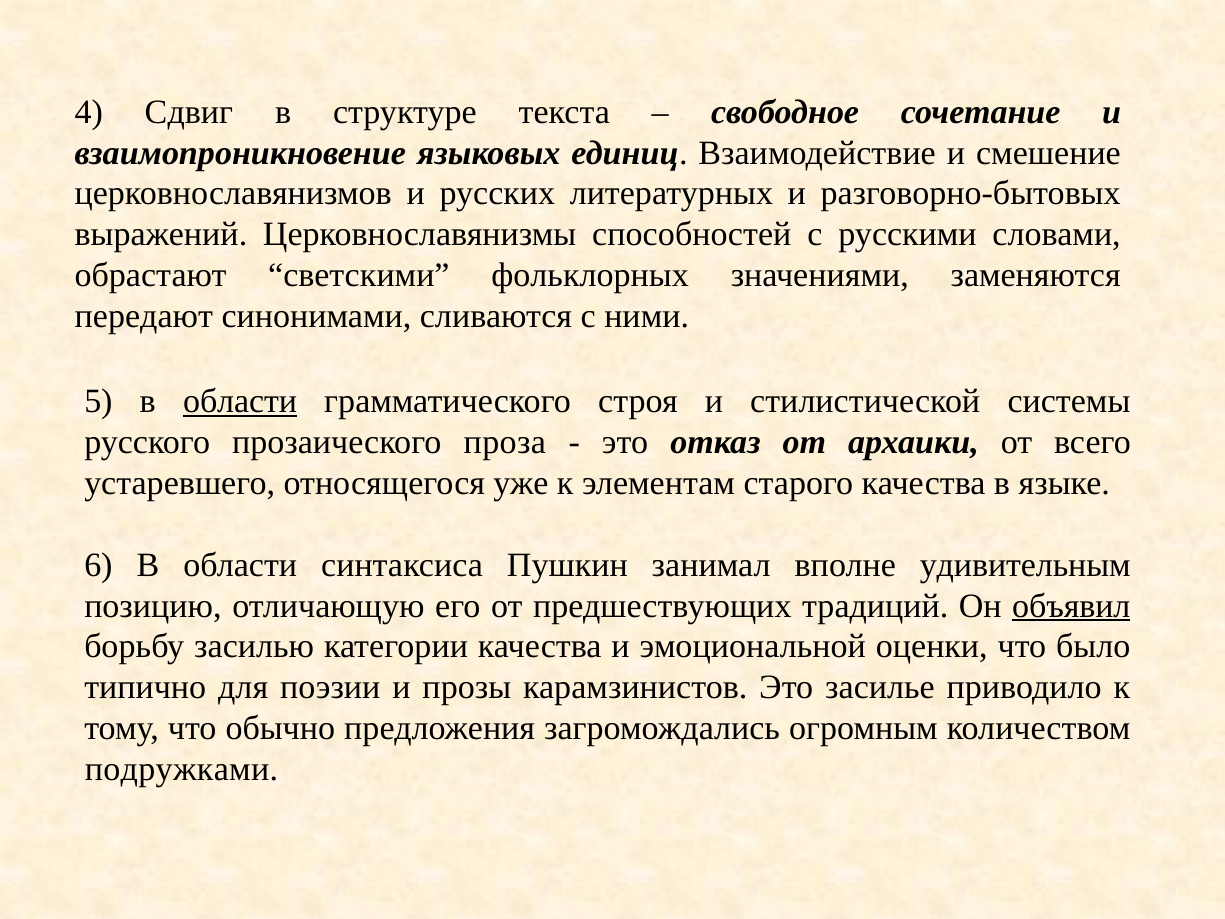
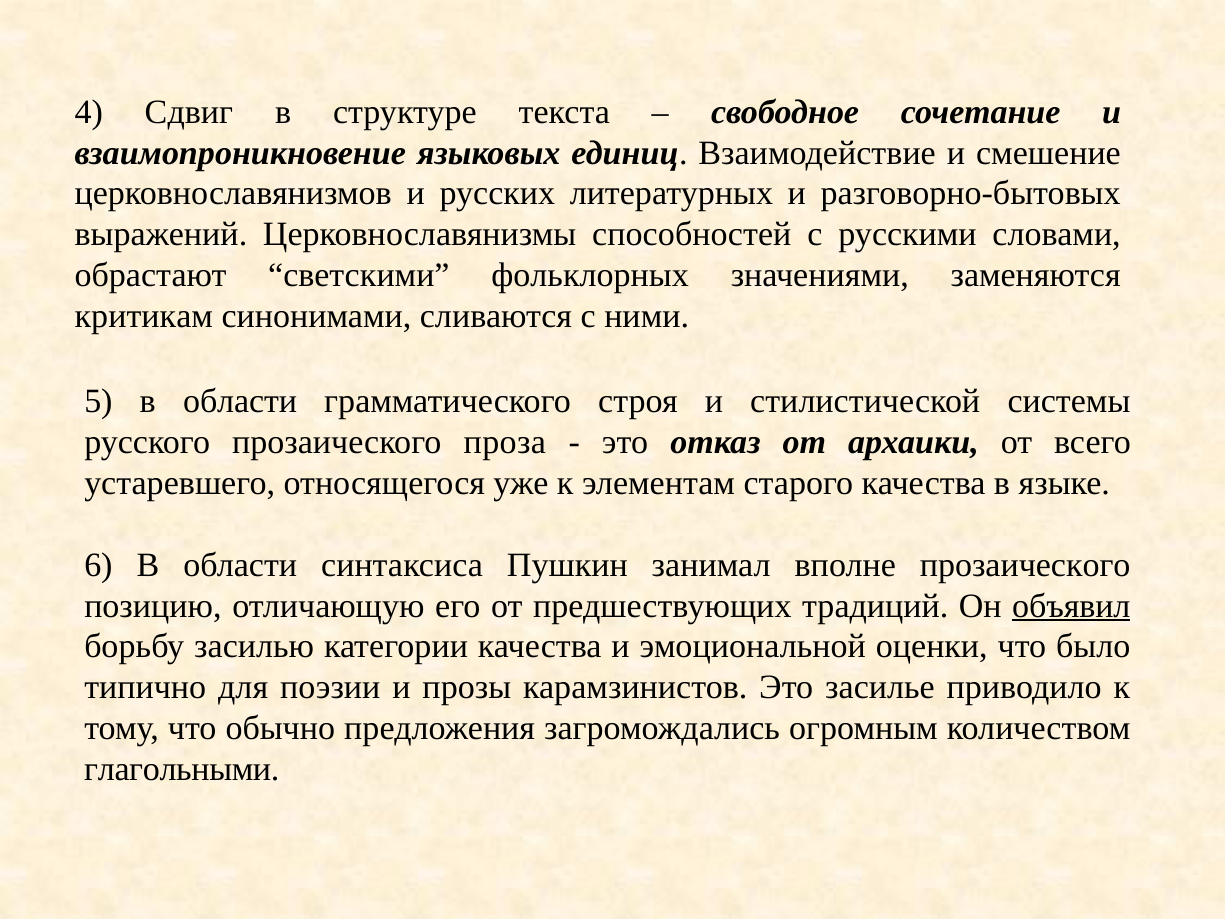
передают: передают -> критикам (144, 316)
области underline: present -> none (240, 401)
вполне удивительным: удивительным -> прозаического (1025, 565)
подружками: подружками -> глагольными (182, 769)
